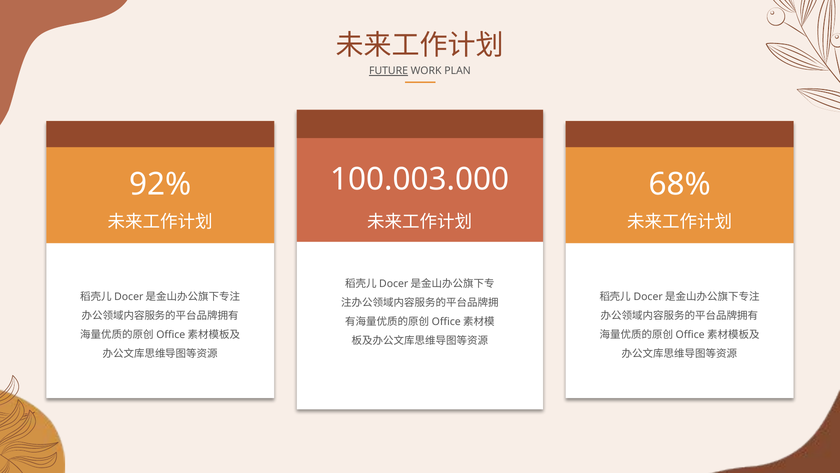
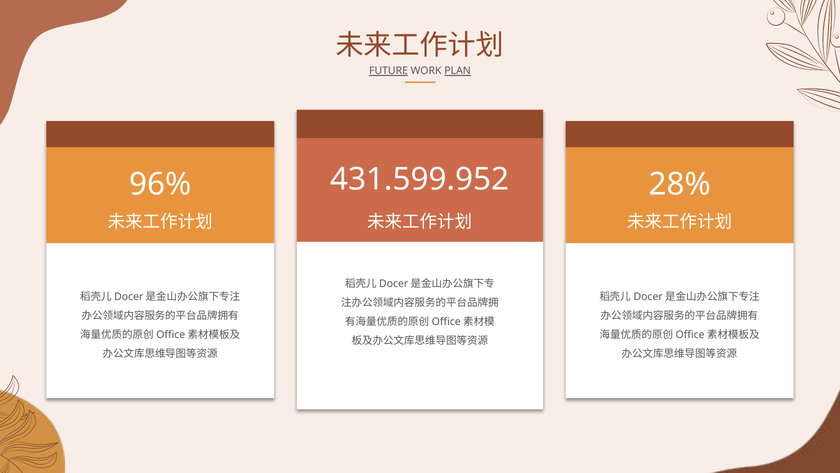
PLAN underline: none -> present (458, 71)
100.003.000: 100.003.000 -> 431.599.952 (420, 179)
92%: 92% -> 96% (160, 184)
68%: 68% -> 28% (680, 184)
